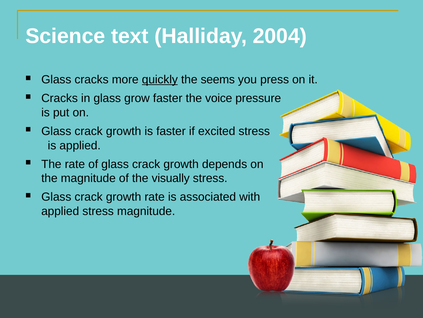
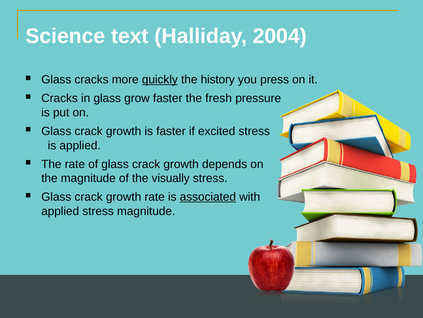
seems: seems -> history (218, 80)
voice: voice -> fresh (219, 98)
associated underline: none -> present (208, 197)
